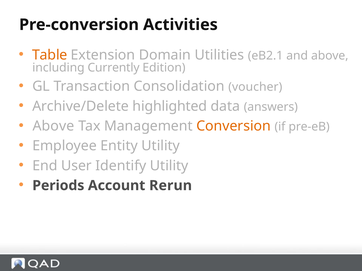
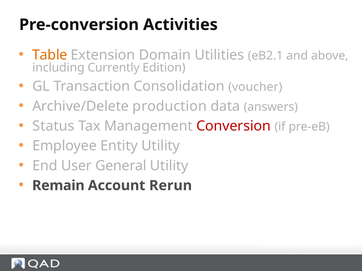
highlighted: highlighted -> production (170, 106)
Above: Above -> Status (53, 126)
Conversion colour: orange -> red (234, 126)
Identify: Identify -> General (121, 166)
Periods: Periods -> Remain (58, 186)
